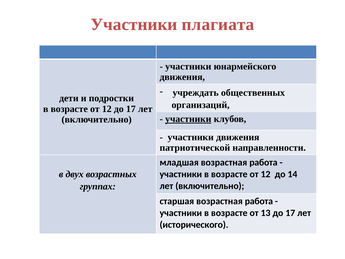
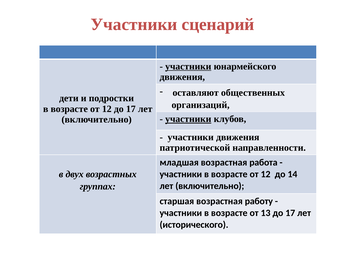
плагиата: плагиата -> сценарий (218, 24)
участники underline: none -> present (188, 66)
учреждать: учреждать -> оставляют (196, 93)
старшая возрастная работа: работа -> работу (259, 201)
